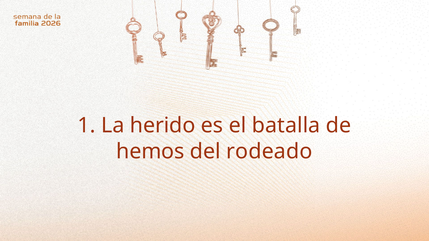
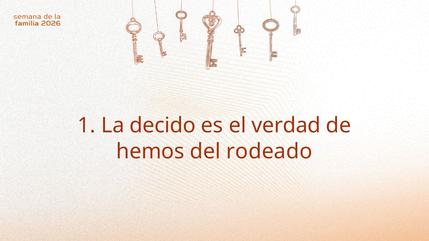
herido: herido -> decido (163, 126)
batalla: batalla -> verdad (286, 126)
